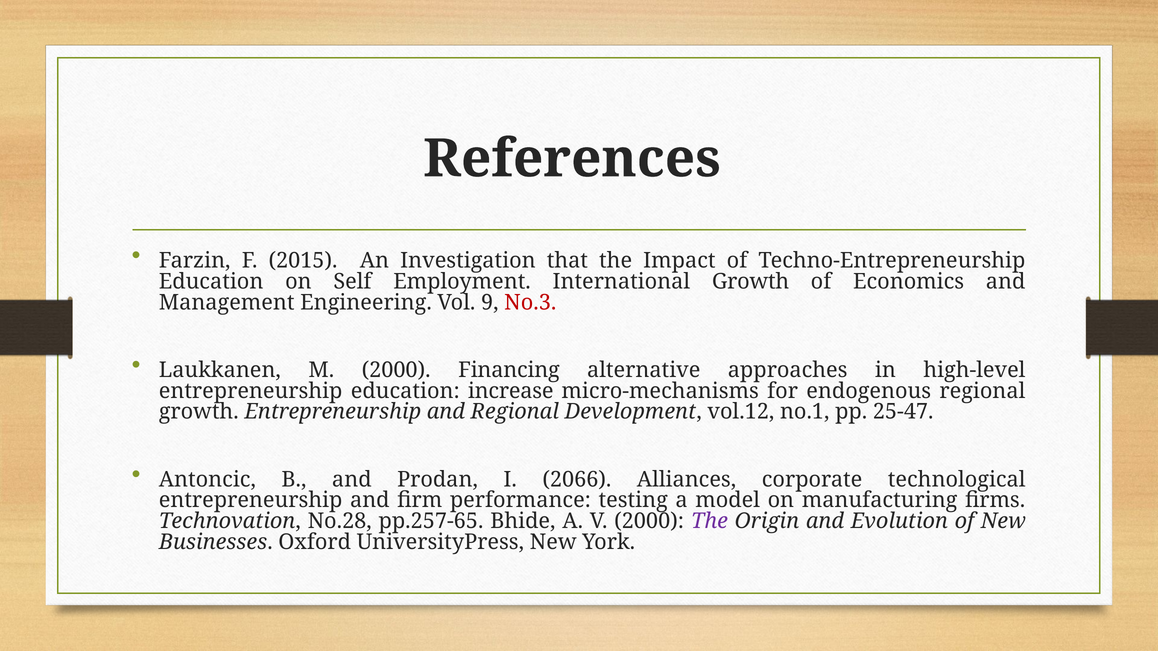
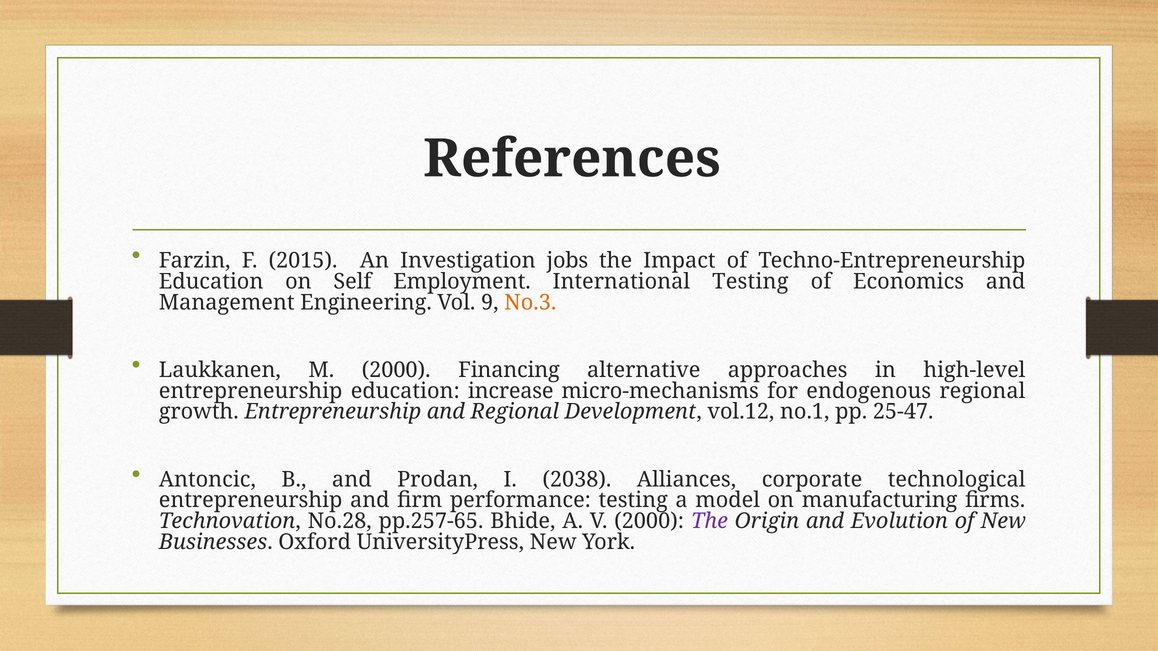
that: that -> jobs (567, 261)
International Growth: Growth -> Testing (750, 282)
No.3 colour: red -> orange (530, 303)
2066: 2066 -> 2038 (577, 480)
